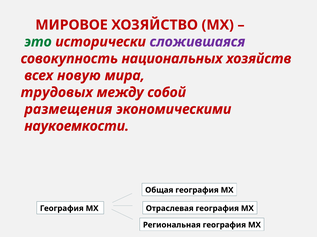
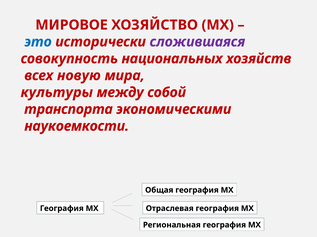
это colour: green -> blue (38, 42)
трудовых: трудовых -> культуры (57, 93)
размещения: размещения -> транспорта (68, 110)
